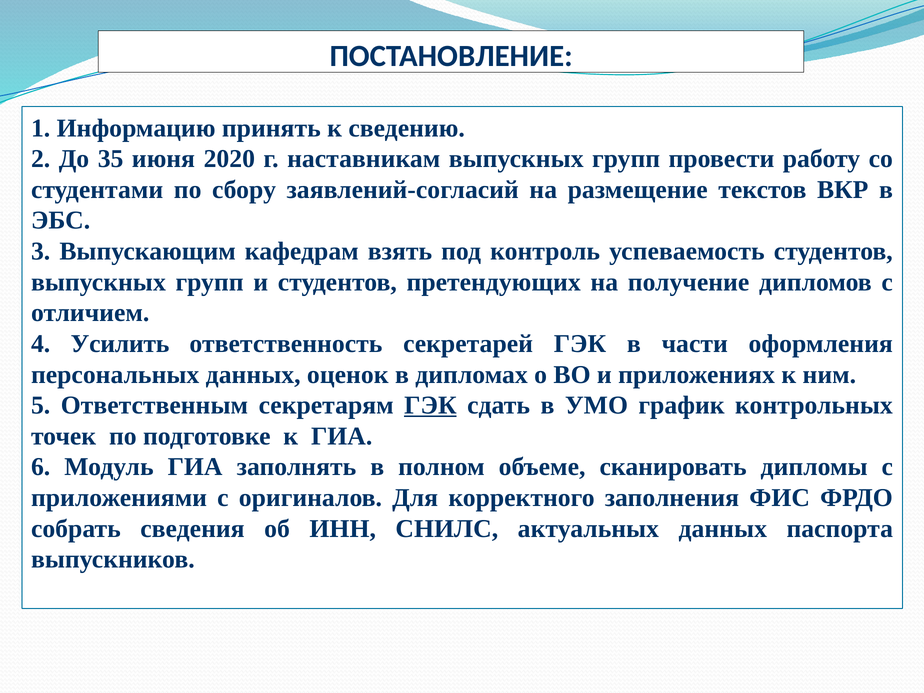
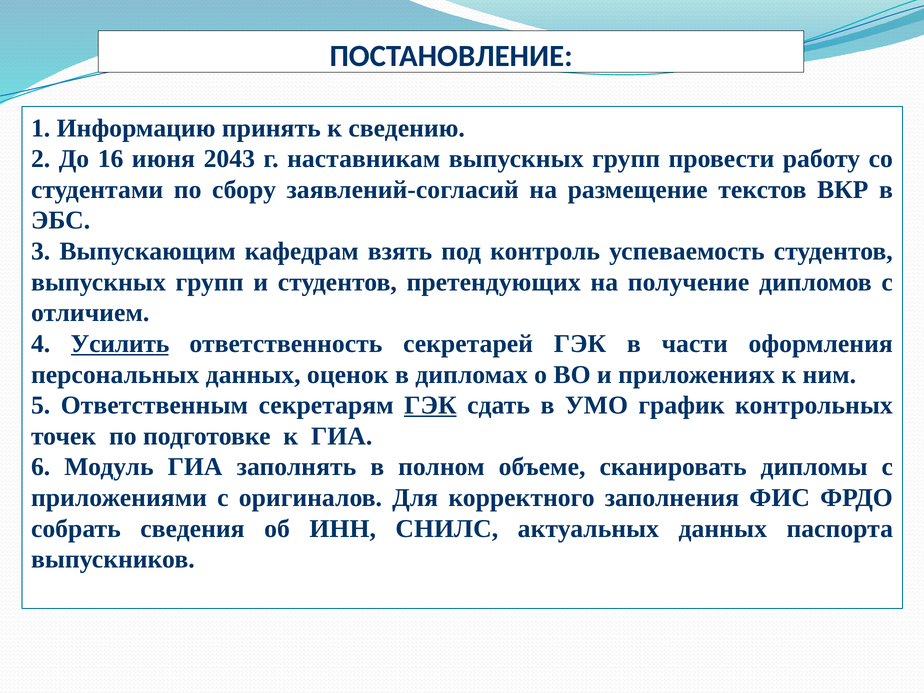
35: 35 -> 16 (111, 159)
2020: 2020 -> 2043 (229, 159)
Усилить underline: none -> present (120, 344)
